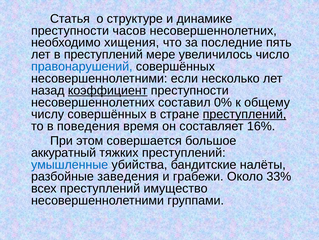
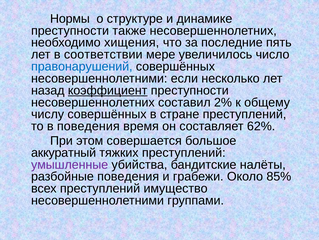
Статья: Статья -> Нормы (70, 19)
часов: часов -> также (129, 31)
в преступлений: преступлений -> соответствии (103, 54)
0%: 0% -> 2% (223, 102)
преступлений underline: present -> none (245, 114)
16%: 16% -> 62% (261, 126)
умышленные colour: blue -> purple (70, 164)
разбойные заведения: заведения -> поведения (128, 176)
33%: 33% -> 85% (279, 176)
